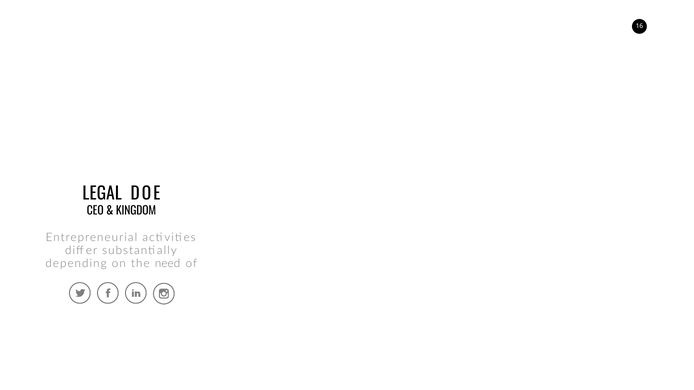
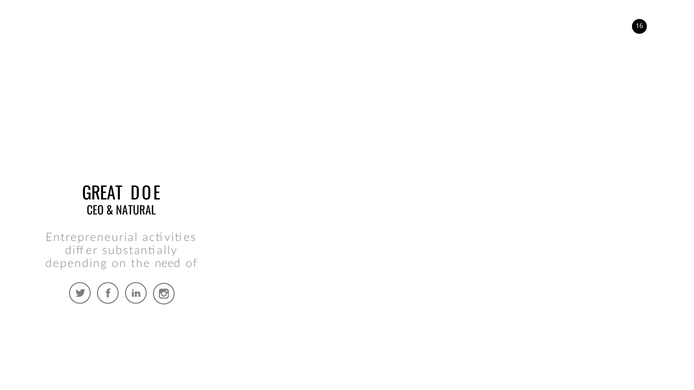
LEGAL: LEGAL -> GREAT (102, 194)
KINGDOM: KINGDOM -> NATURAL (136, 211)
